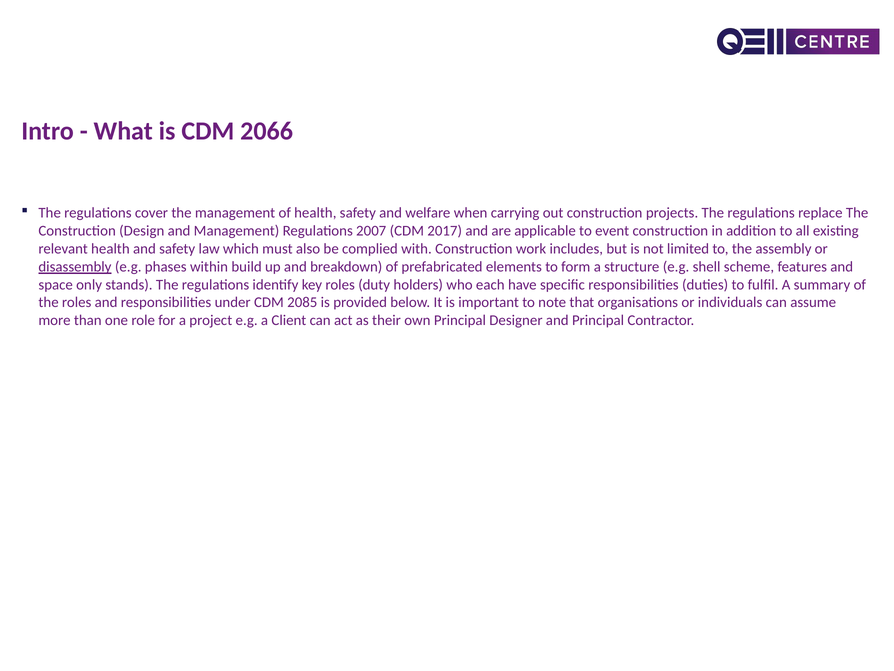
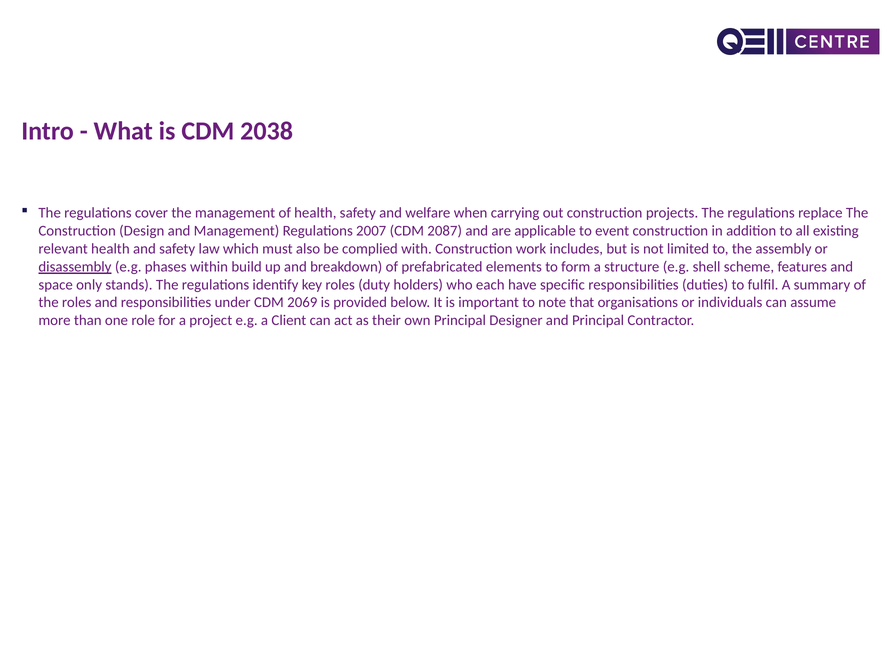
2066: 2066 -> 2038 (267, 131)
2017: 2017 -> 2087 (445, 231)
2085: 2085 -> 2069 (302, 302)
